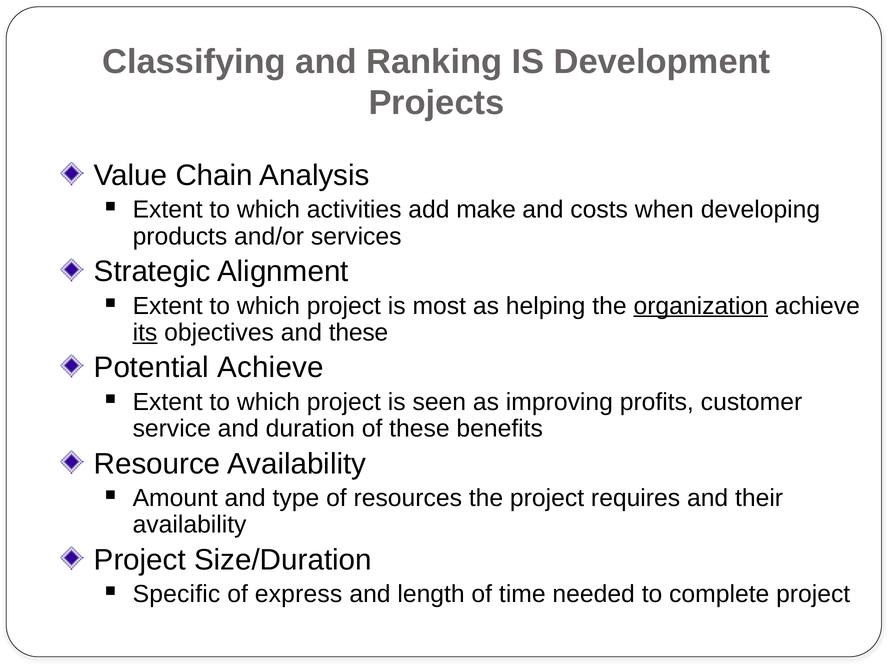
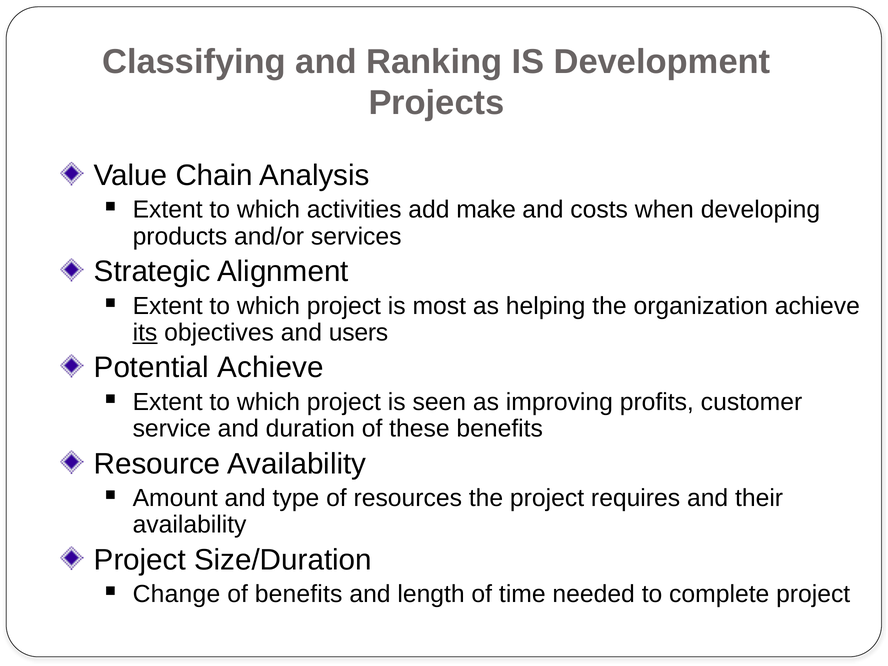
organization underline: present -> none (701, 306)
and these: these -> users (359, 333)
Specific: Specific -> Change (176, 594)
of express: express -> benefits (299, 594)
